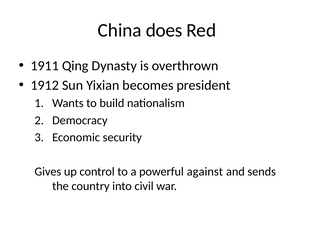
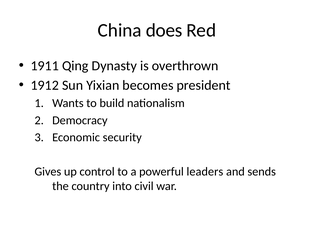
against: against -> leaders (205, 172)
